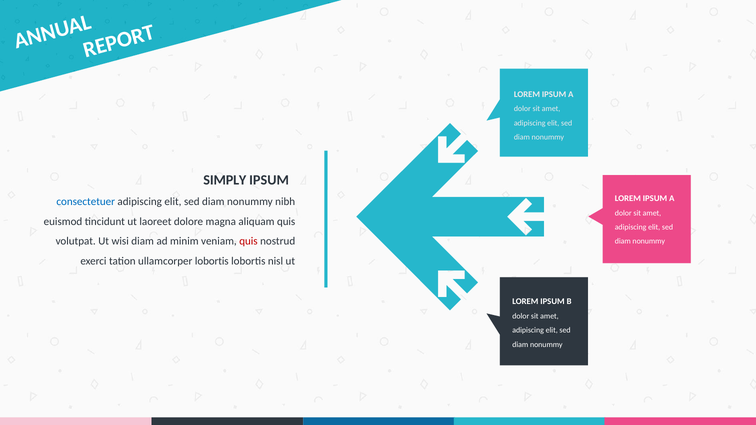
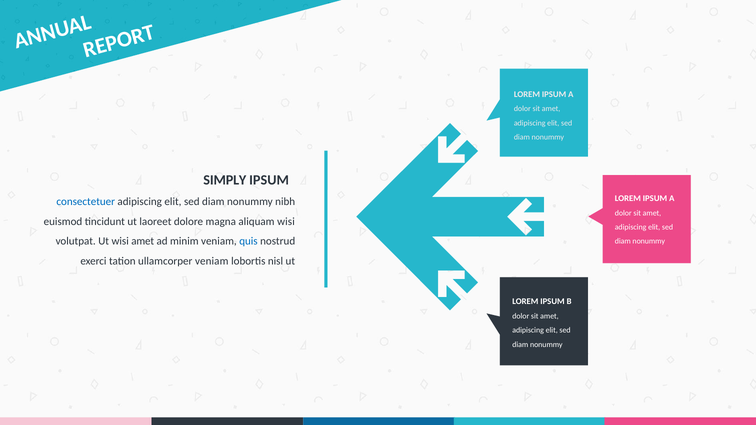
aliquam quis: quis -> wisi (286, 222)
wisi diam: diam -> amet (143, 241)
quis colour: red -> blue (248, 241)
ullamcorper lobortis: lobortis -> veniam (212, 261)
